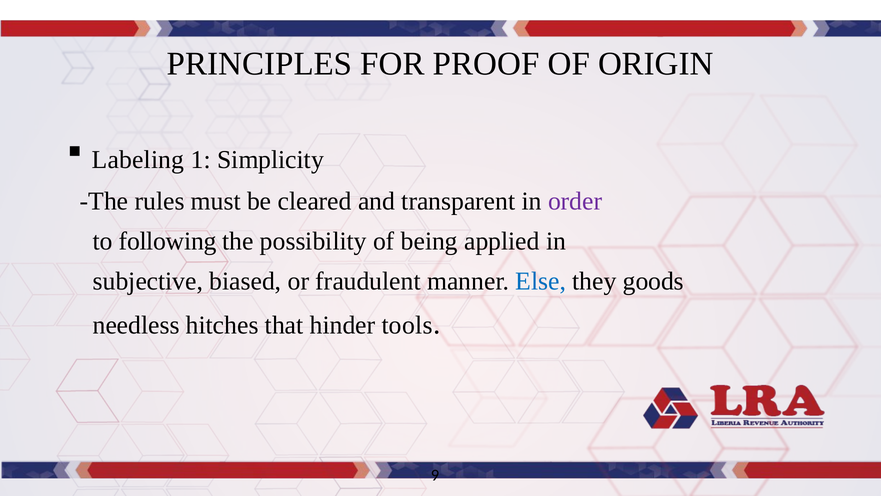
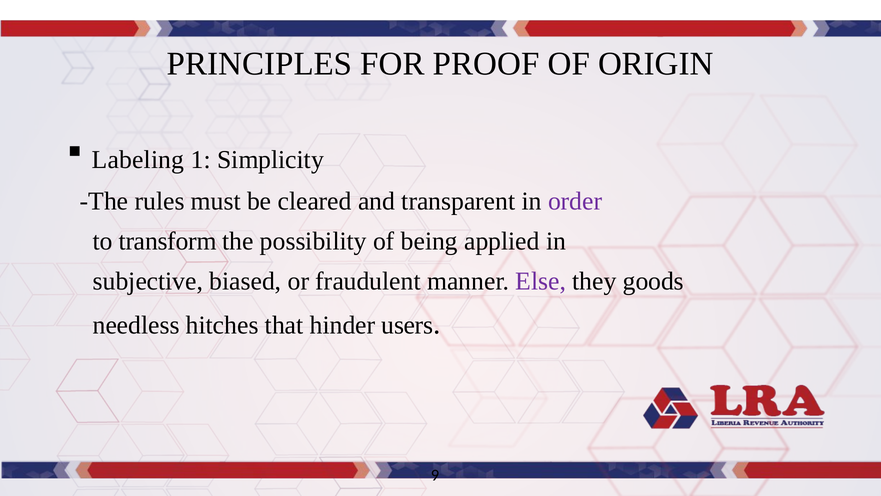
following: following -> transform (168, 241)
Else colour: blue -> purple (541, 281)
tools: tools -> users (407, 325)
